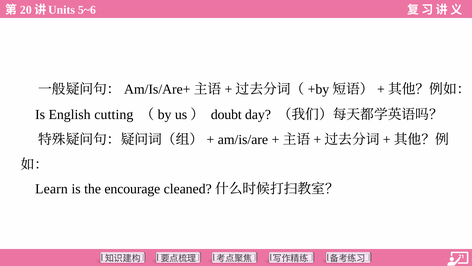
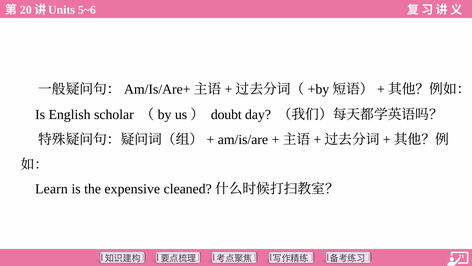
cutting: cutting -> scholar (114, 114)
encourage: encourage -> expensive (132, 189)
